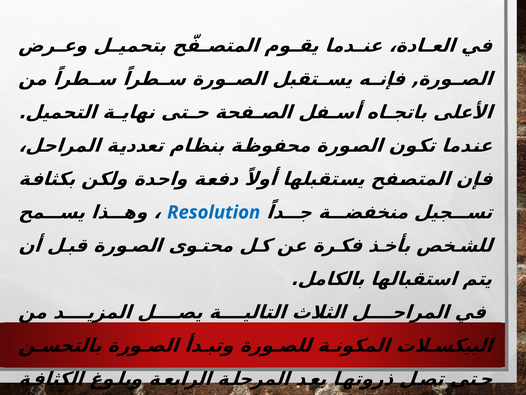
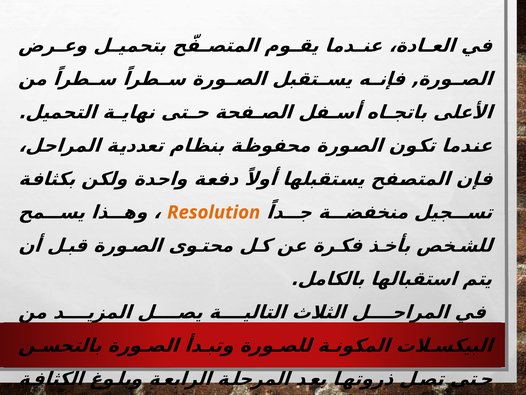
Resolution colour: blue -> orange (214, 212)
